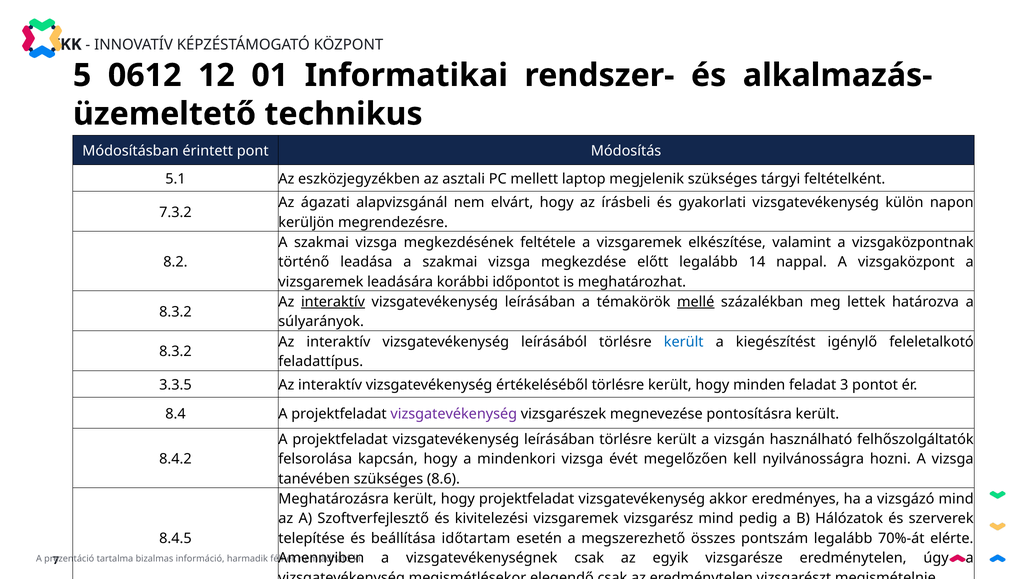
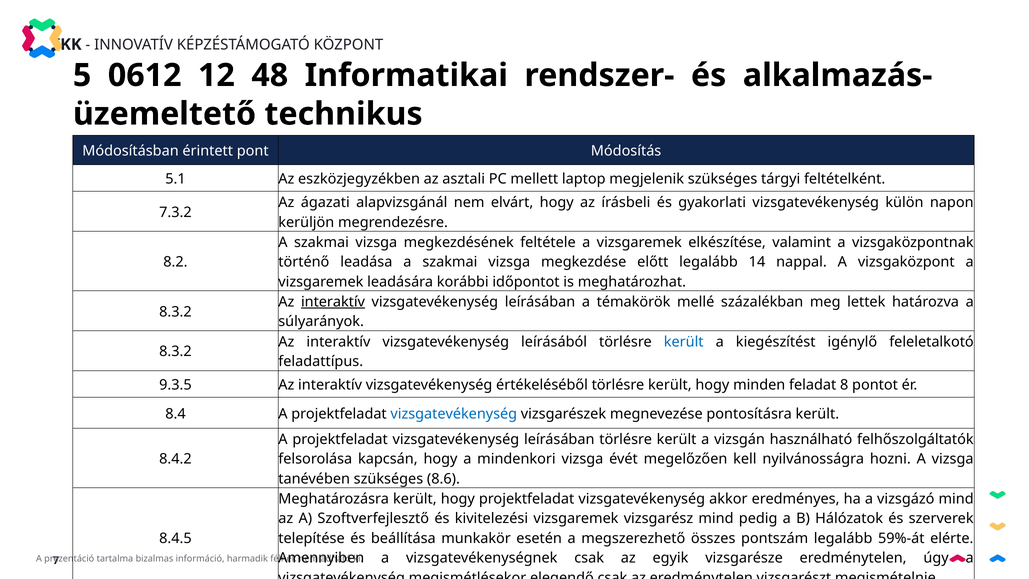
01: 01 -> 48 (270, 75)
mellé underline: present -> none (696, 302)
3.3.5: 3.3.5 -> 9.3.5 (175, 385)
3: 3 -> 8 (844, 385)
vizsgatevékenység colour: purple -> blue (454, 414)
időtartam: időtartam -> munkakör (476, 538)
70%-át: 70%-át -> 59%-át (901, 538)
